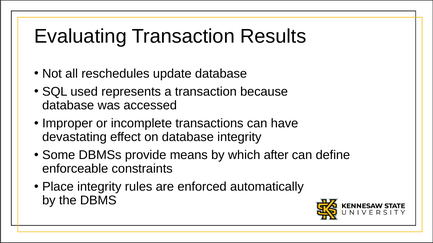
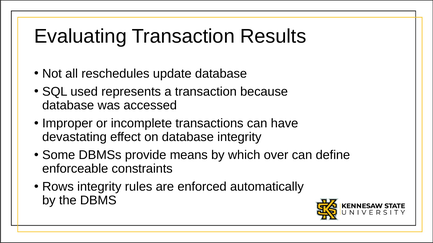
after: after -> over (276, 155)
Place: Place -> Rows (58, 187)
